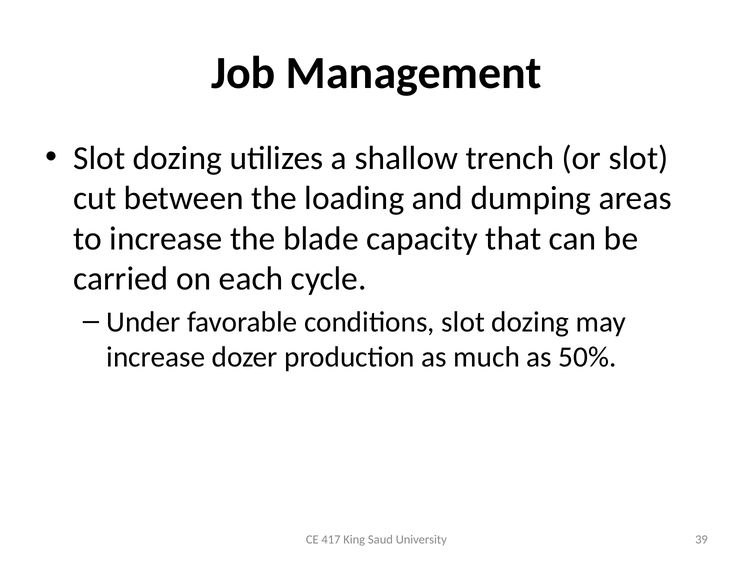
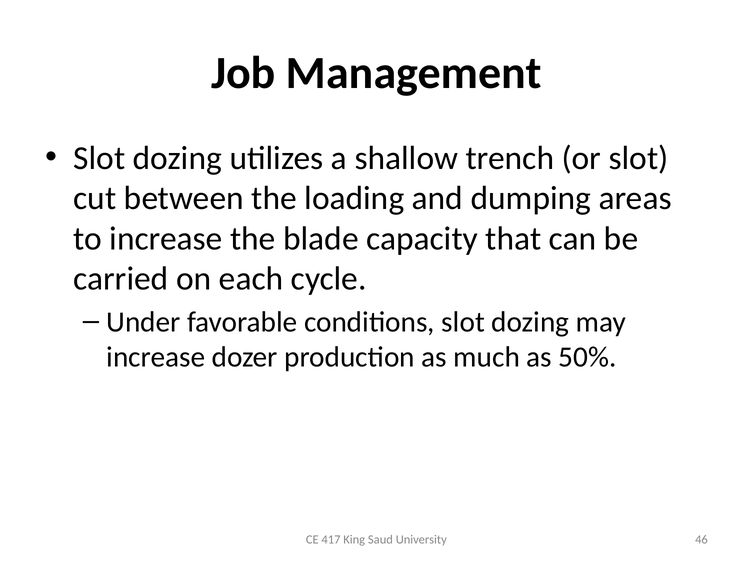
39: 39 -> 46 (701, 539)
